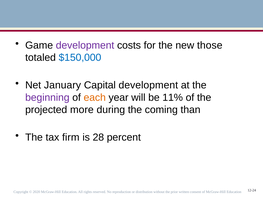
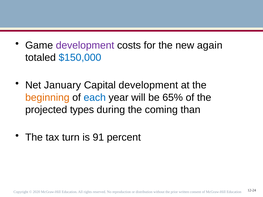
those: those -> again (210, 45)
beginning colour: purple -> orange (47, 98)
each colour: orange -> blue (95, 98)
11%: 11% -> 65% (173, 98)
more: more -> types (82, 110)
firm: firm -> turn (71, 137)
28: 28 -> 91 (98, 137)
